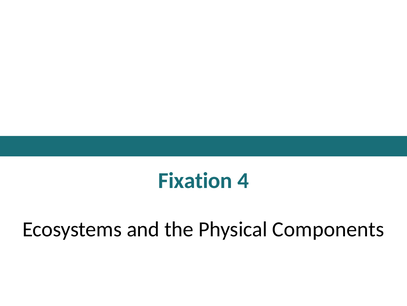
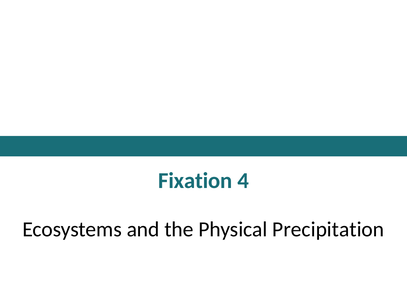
Components: Components -> Precipitation (328, 229)
